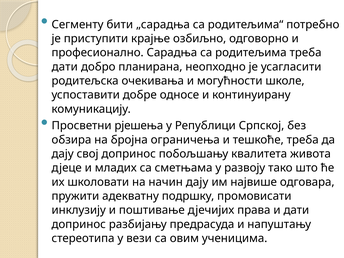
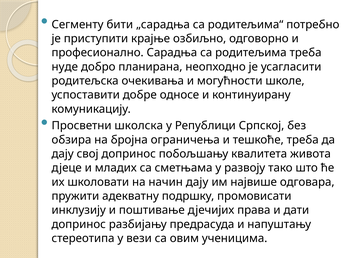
дати: дати -> нуде (65, 67)
рјешења: рјешења -> школска (139, 126)
